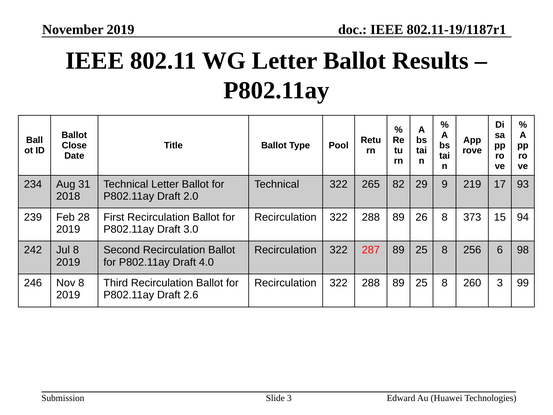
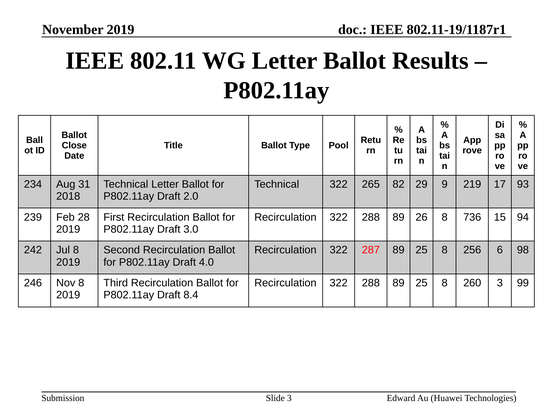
373: 373 -> 736 (472, 217)
2.6: 2.6 -> 8.4 (191, 295)
